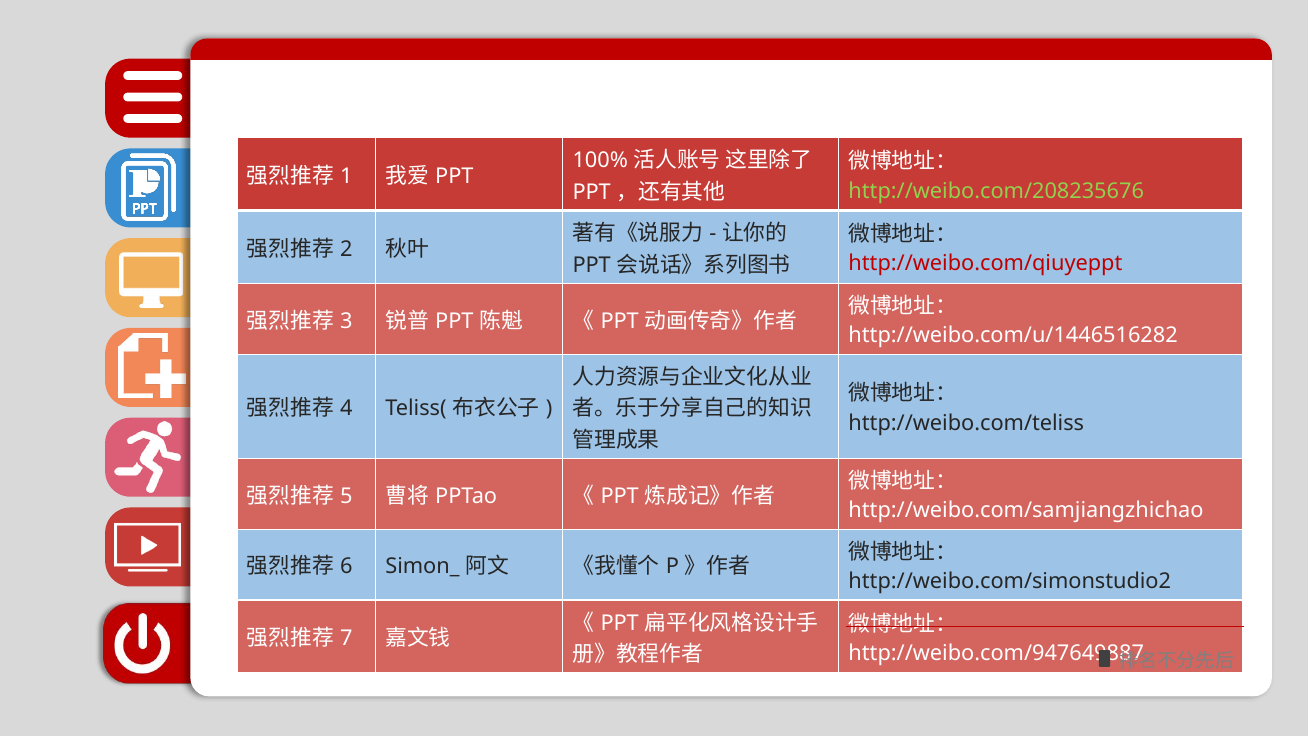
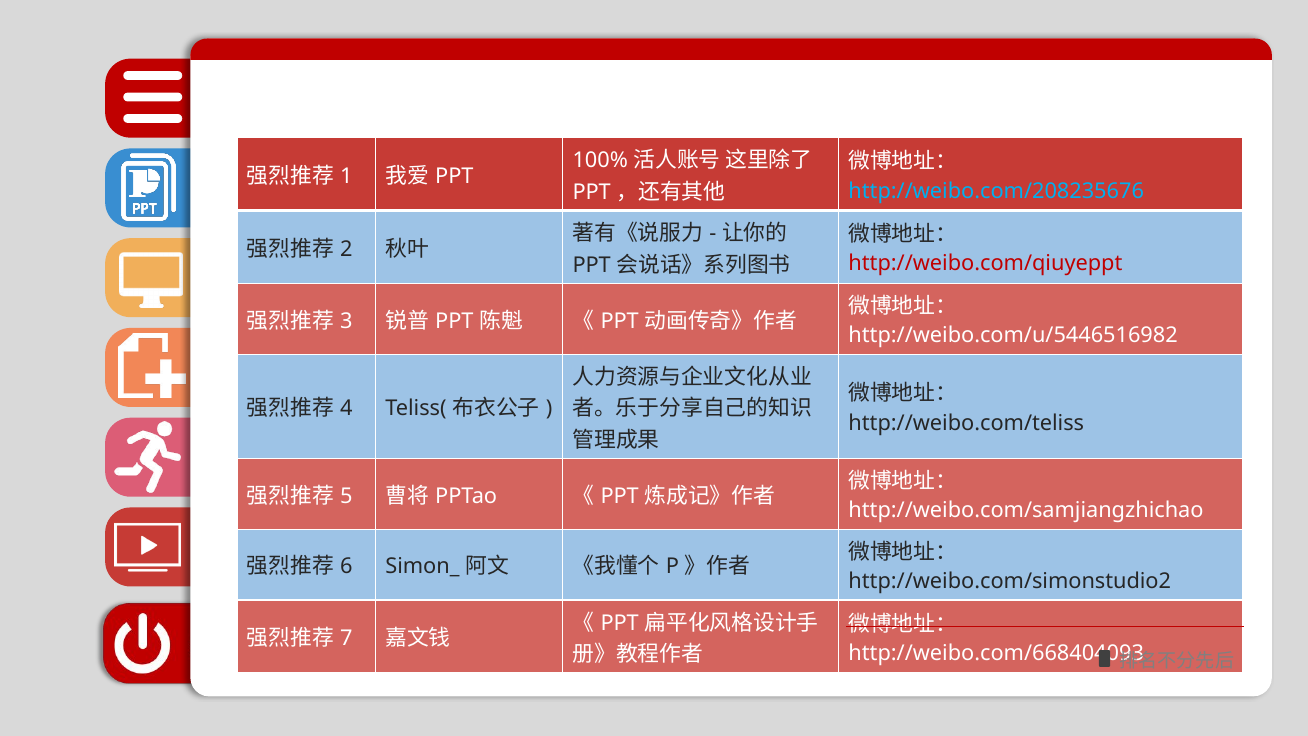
http://weibo.com/208235676 colour: light green -> light blue (996, 191)
http://weibo.com/u/1446516282: http://weibo.com/u/1446516282 -> http://weibo.com/u/5446516982 (1013, 336)
http://weibo.com/947649887: http://weibo.com/947649887 -> http://weibo.com/668404093 (996, 653)
